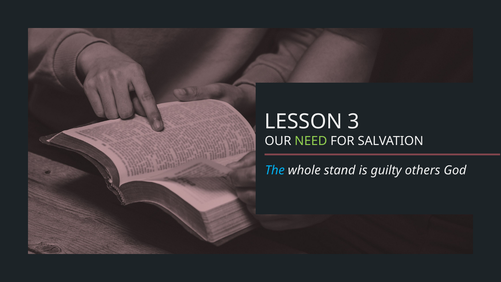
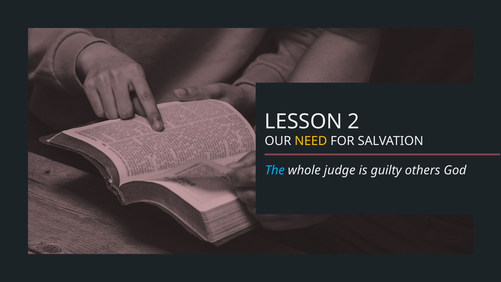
3: 3 -> 2 (354, 121)
NEED colour: light green -> yellow (311, 141)
stand: stand -> judge (340, 170)
